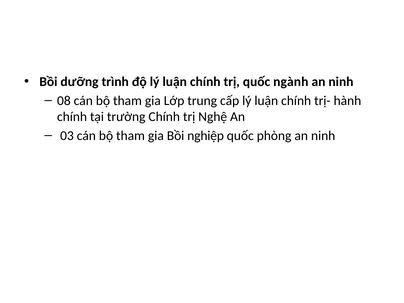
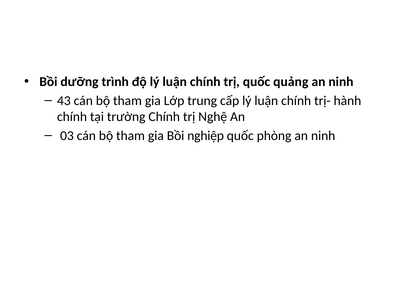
ngành: ngành -> quảng (291, 82)
08: 08 -> 43 (64, 101)
